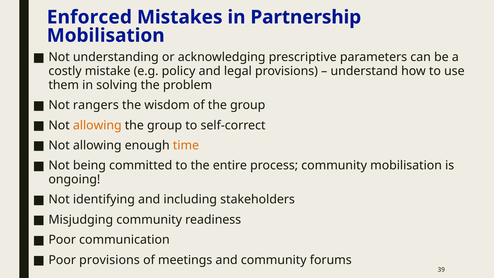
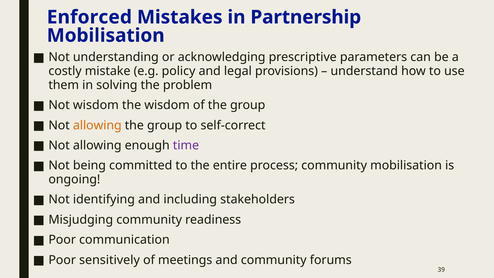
Not rangers: rangers -> wisdom (96, 105)
time colour: orange -> purple (186, 145)
Poor provisions: provisions -> sensitively (109, 260)
